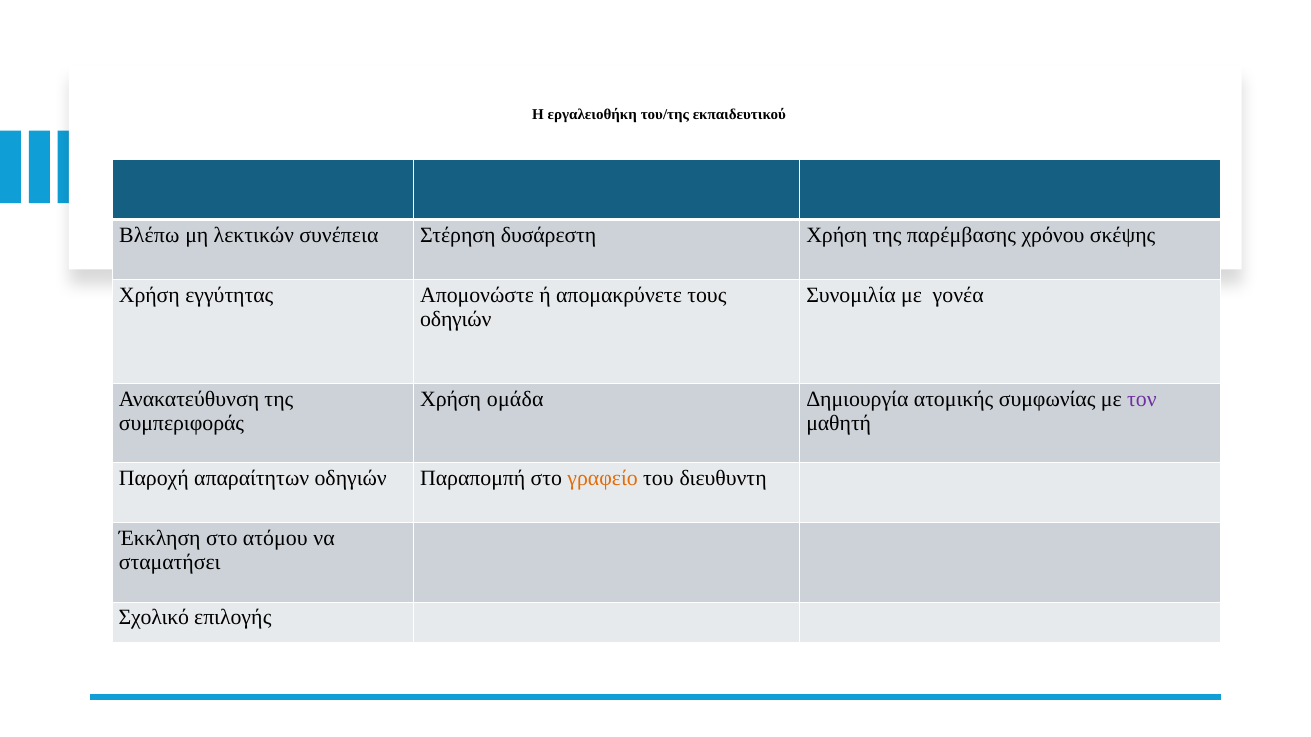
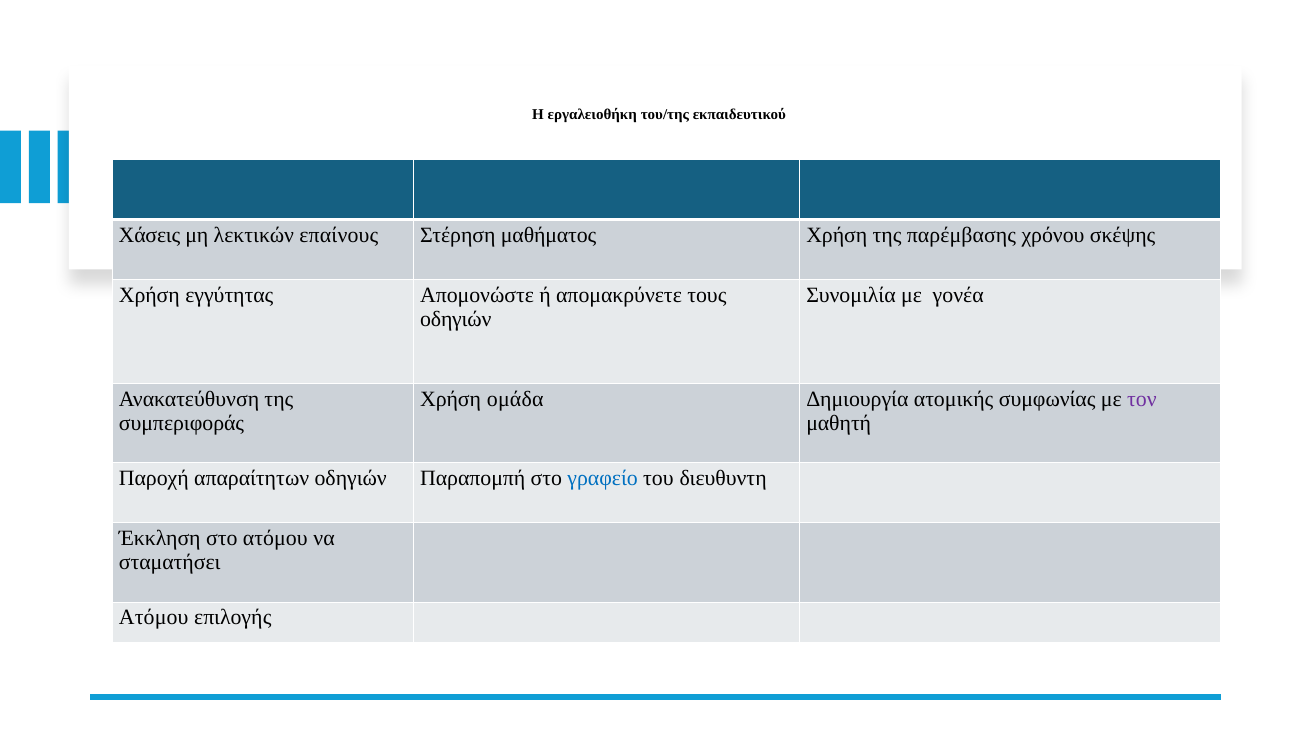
Βλέπω: Βλέπω -> Χάσεις (149, 235)
συνέπεια: συνέπεια -> επαίνους (339, 235)
δυσάρεστη: δυσάρεστη -> μαθήματος (549, 235)
γραφείο colour: orange -> blue (603, 479)
Σχολικό: Σχολικό -> Ατόμου (154, 618)
